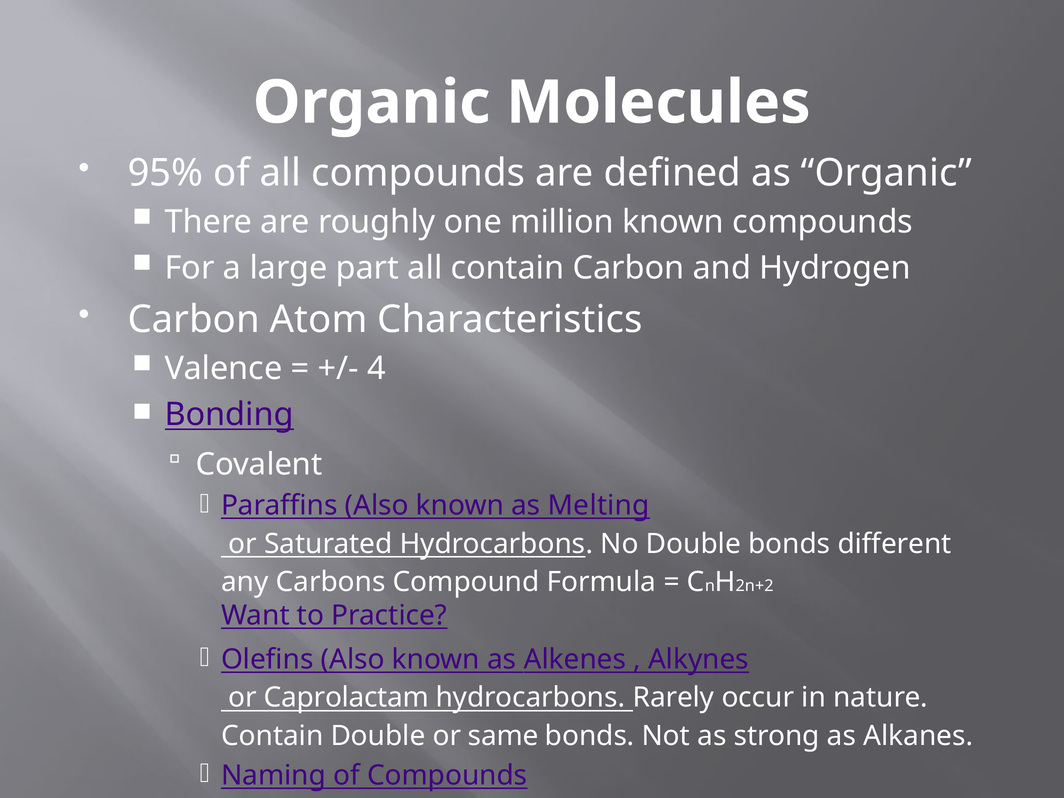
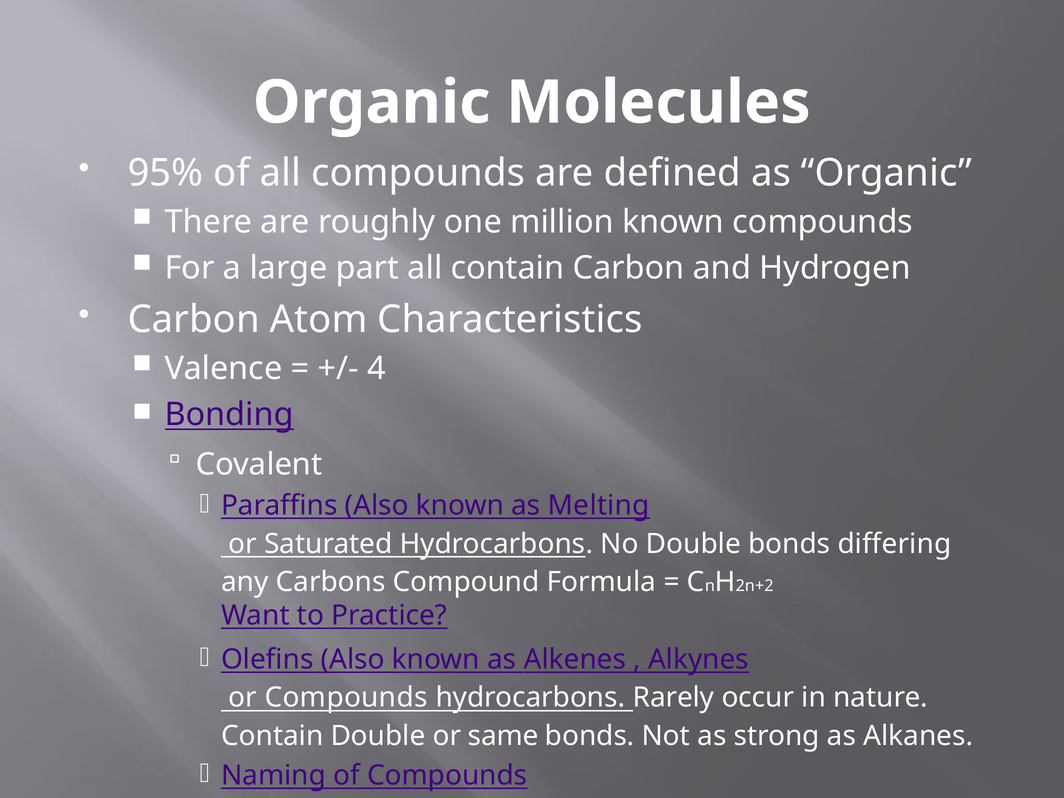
different: different -> differing (894, 544)
or Caprolactam: Caprolactam -> Compounds (346, 698)
